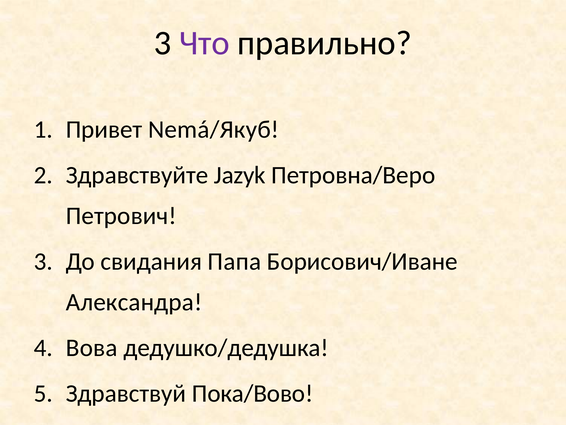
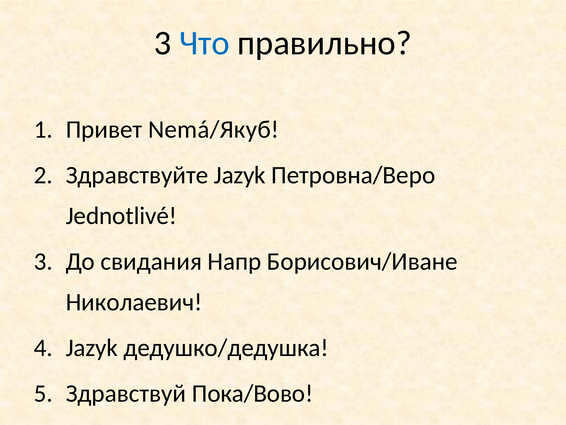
Что colour: purple -> blue (204, 43)
Петрович: Петрович -> Jednotlivé (121, 216)
Папа: Папа -> Напр (235, 261)
Александра: Александра -> Николаевич (134, 302)
Вова: Вова -> Jazyk (92, 347)
